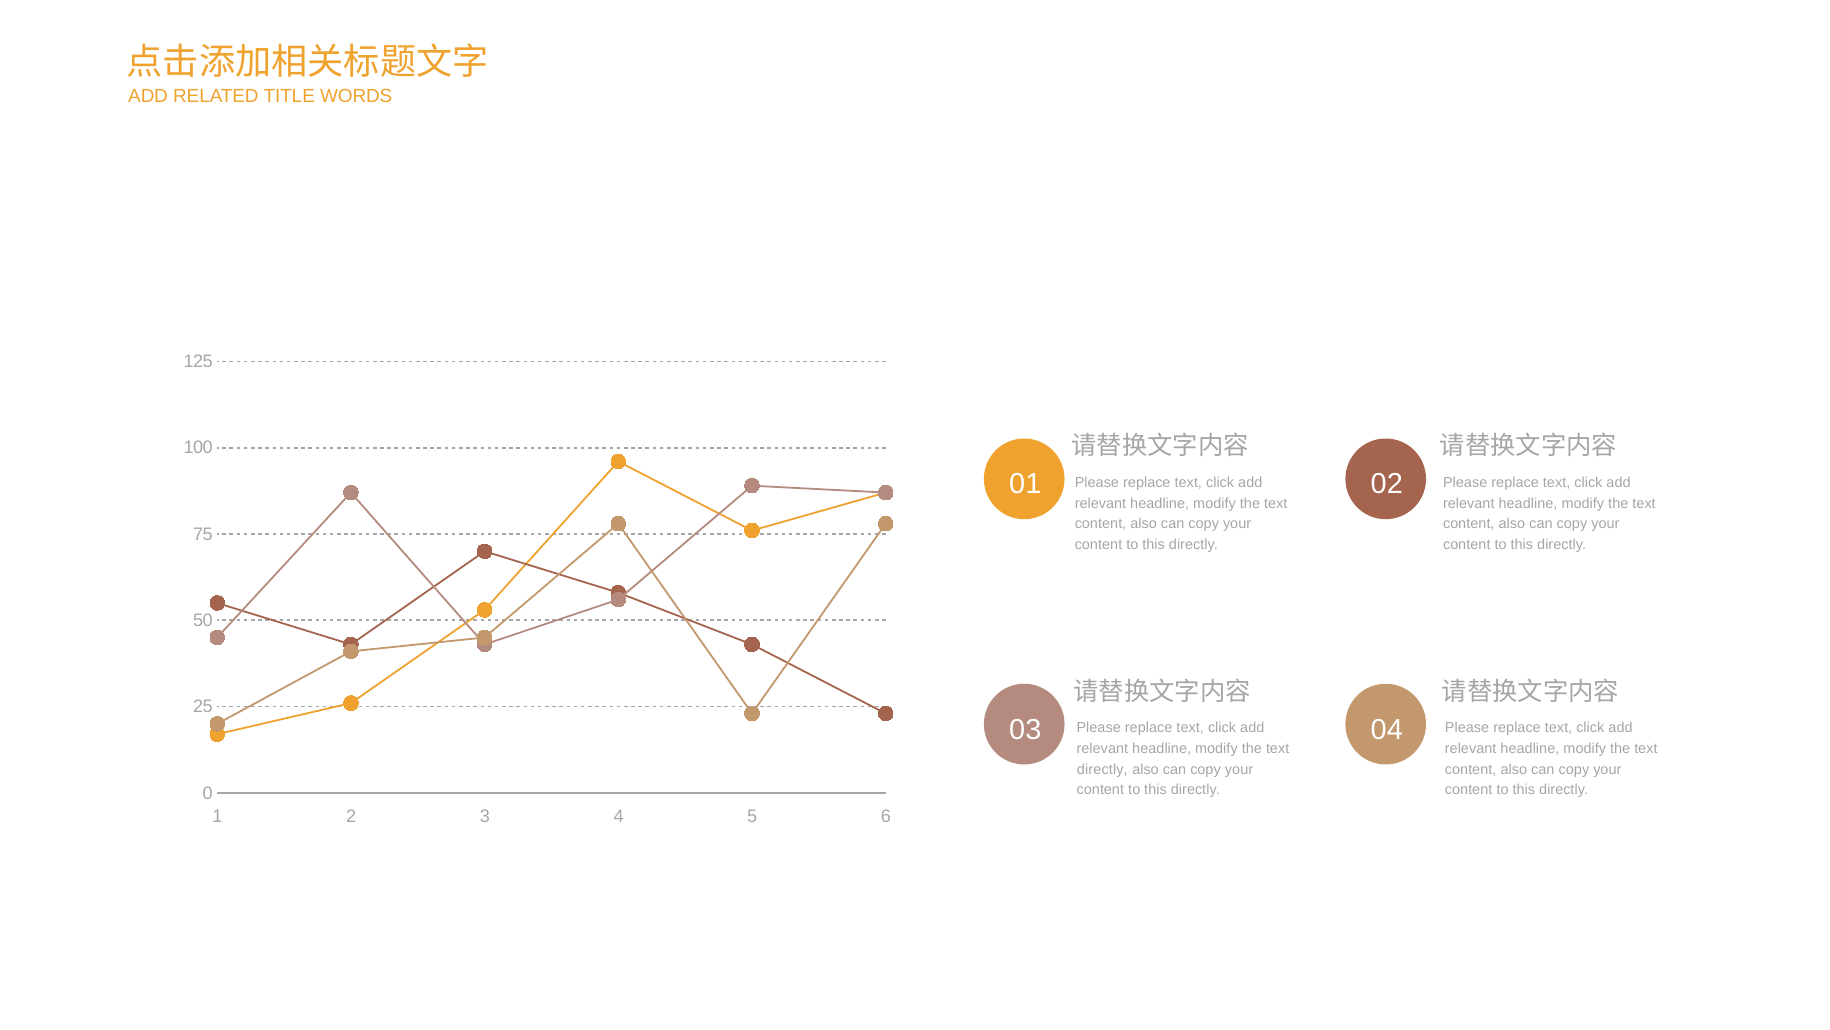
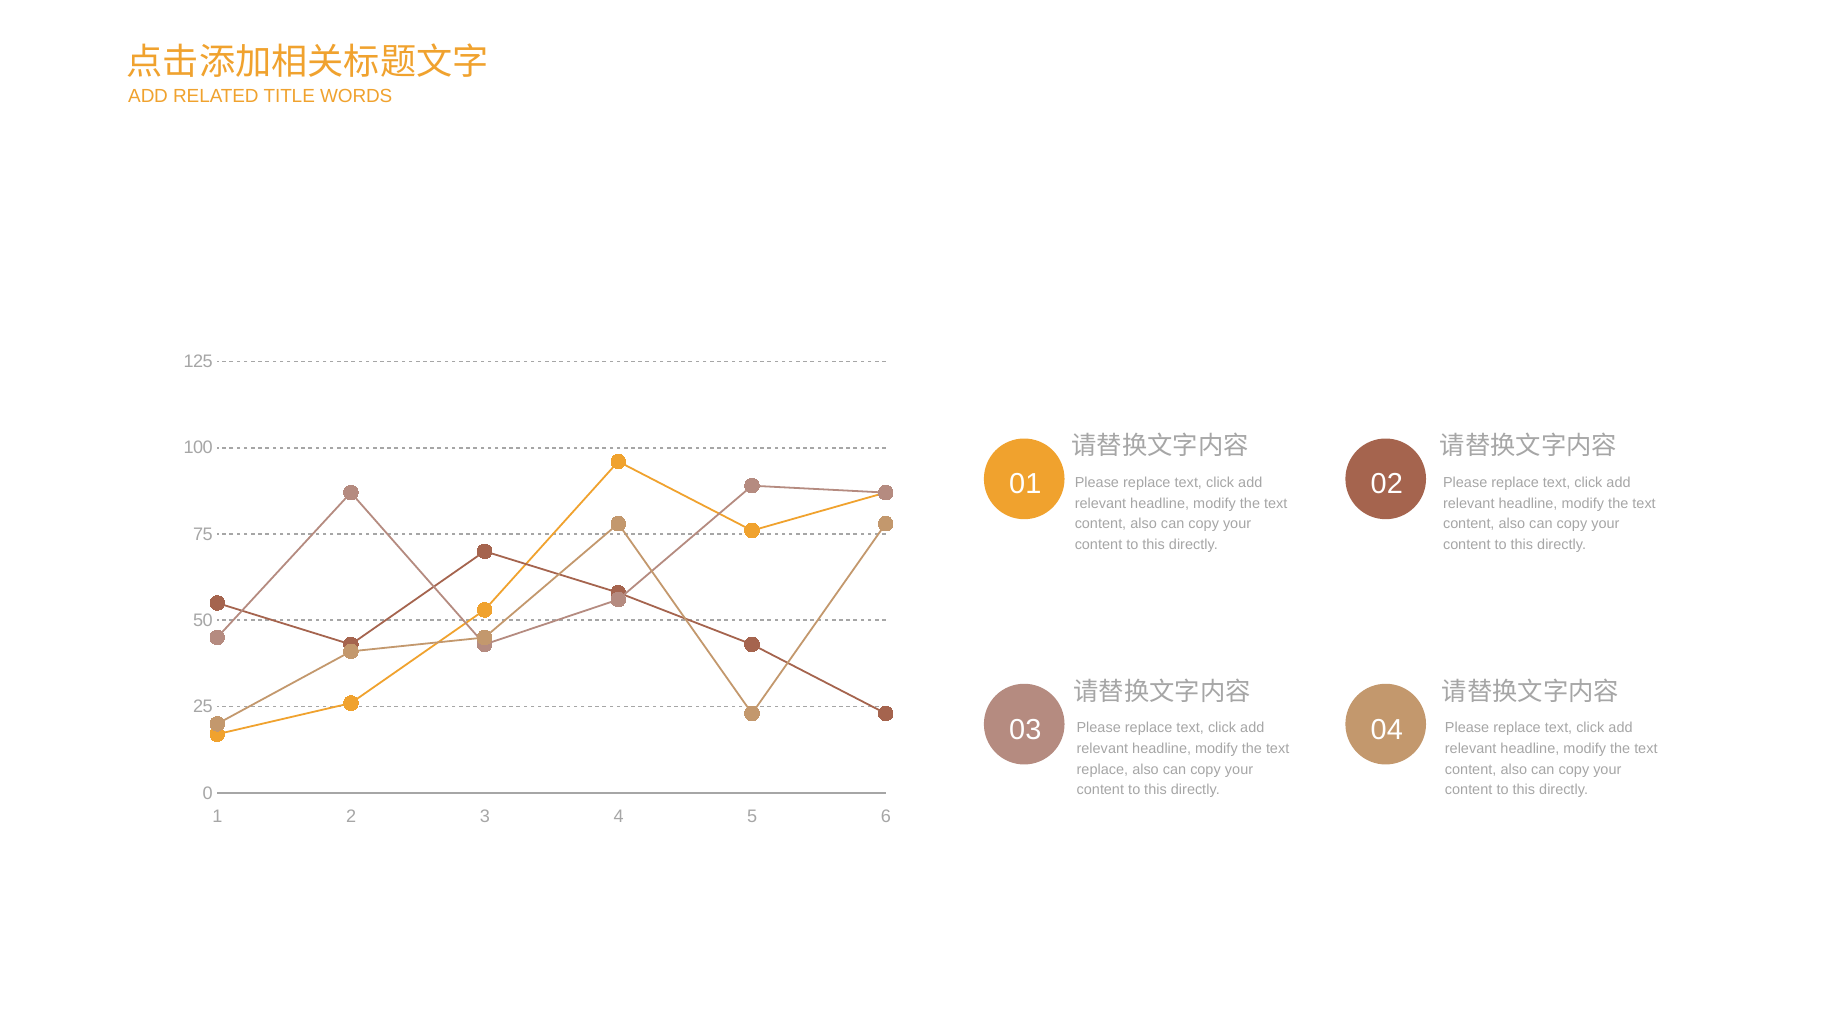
directly: directly -> replace (1102, 769)
